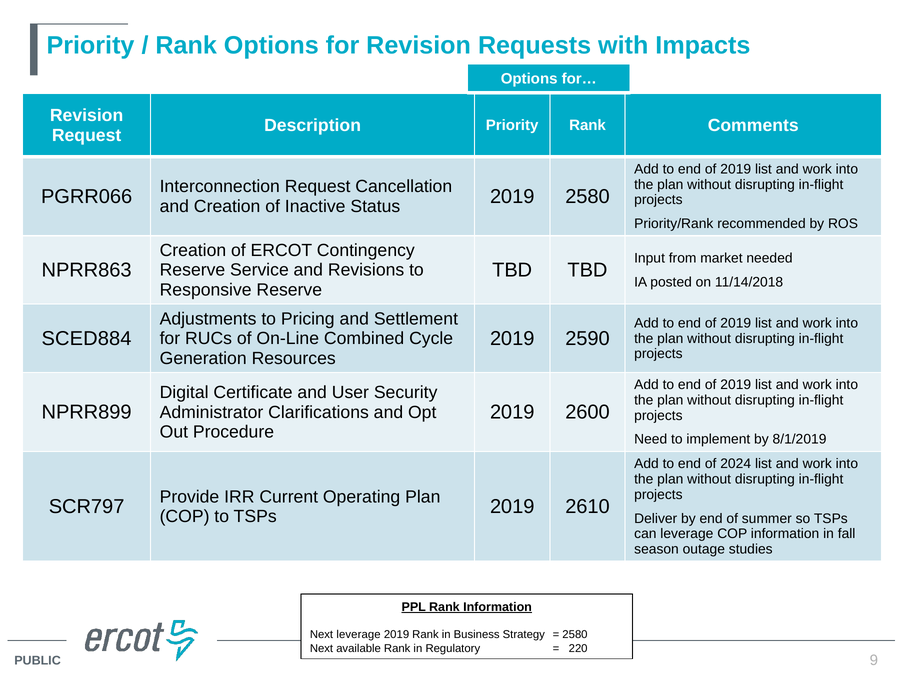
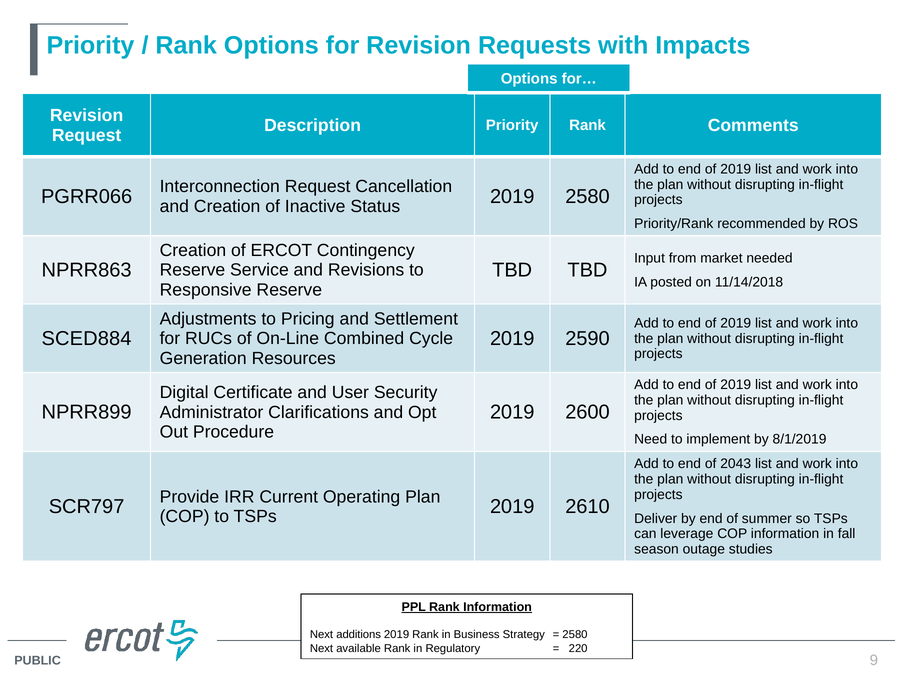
2024: 2024 -> 2043 (736, 464)
Next leverage: leverage -> additions (359, 635)
